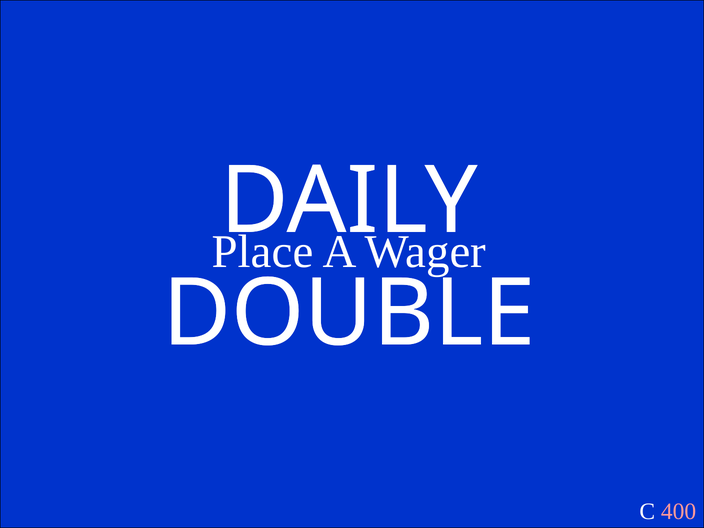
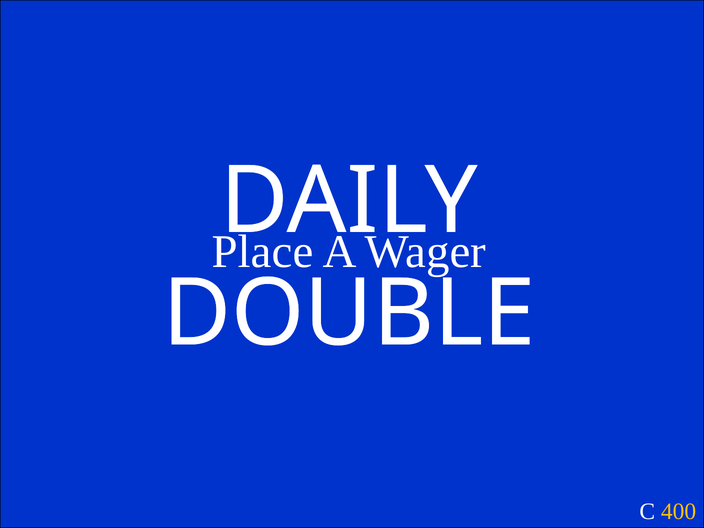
400 colour: pink -> yellow (679, 512)
